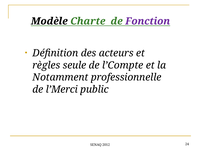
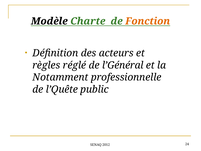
Fonction colour: purple -> orange (148, 21)
seule: seule -> réglé (74, 65)
l’Compte: l’Compte -> l’Général (123, 65)
l’Merci: l’Merci -> l’Quête (62, 89)
